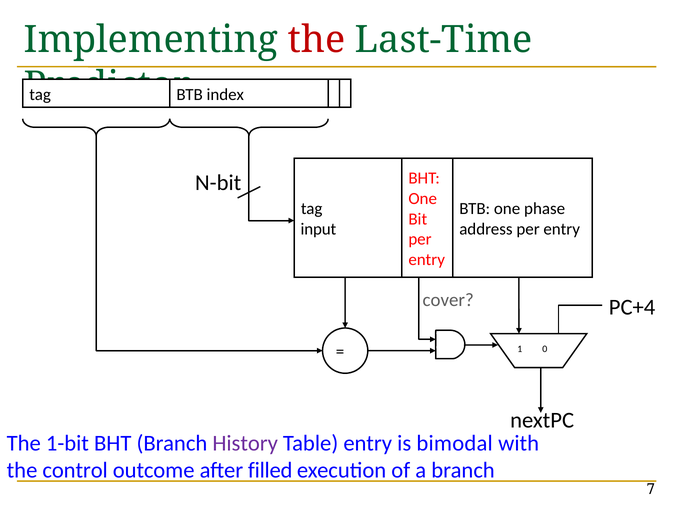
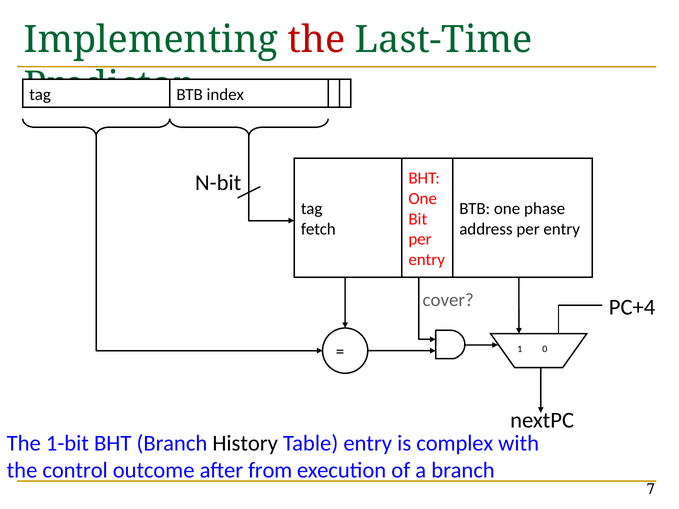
input: input -> fetch (318, 229)
History colour: purple -> black (245, 443)
bimodal: bimodal -> complex (455, 443)
filled: filled -> from (270, 471)
